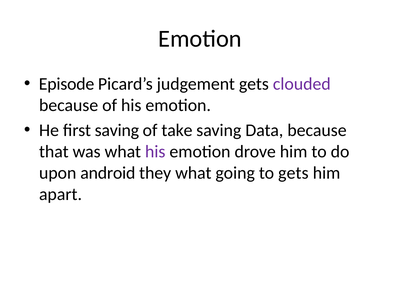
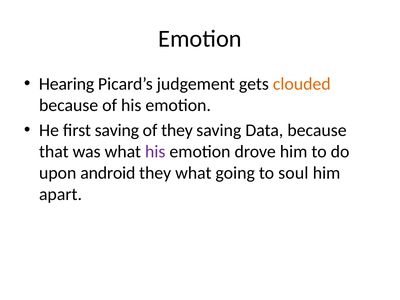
Episode: Episode -> Hearing (67, 84)
clouded colour: purple -> orange (302, 84)
of take: take -> they (177, 130)
to gets: gets -> soul (293, 173)
